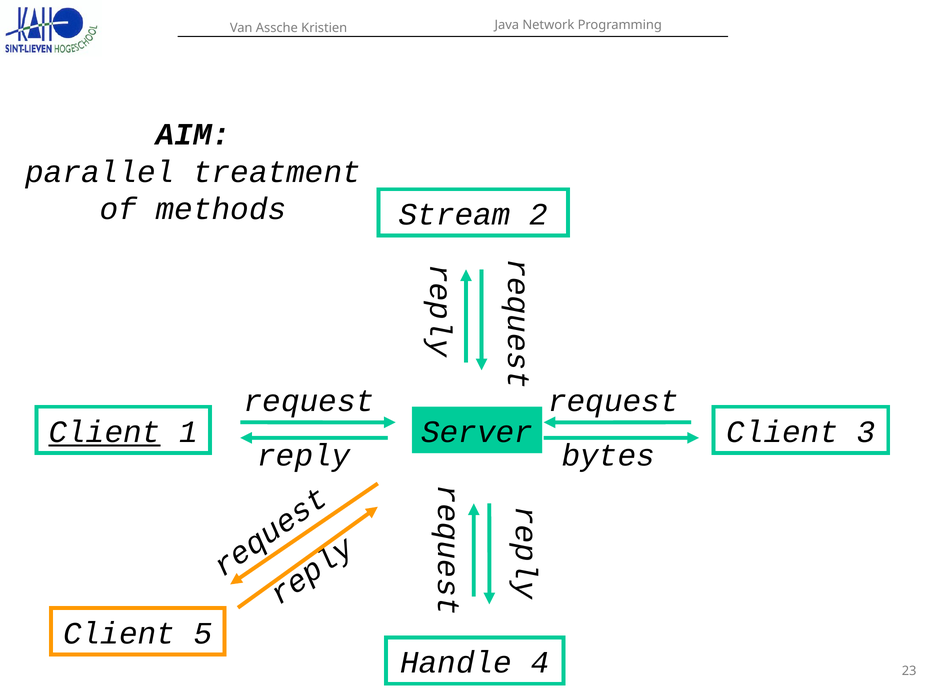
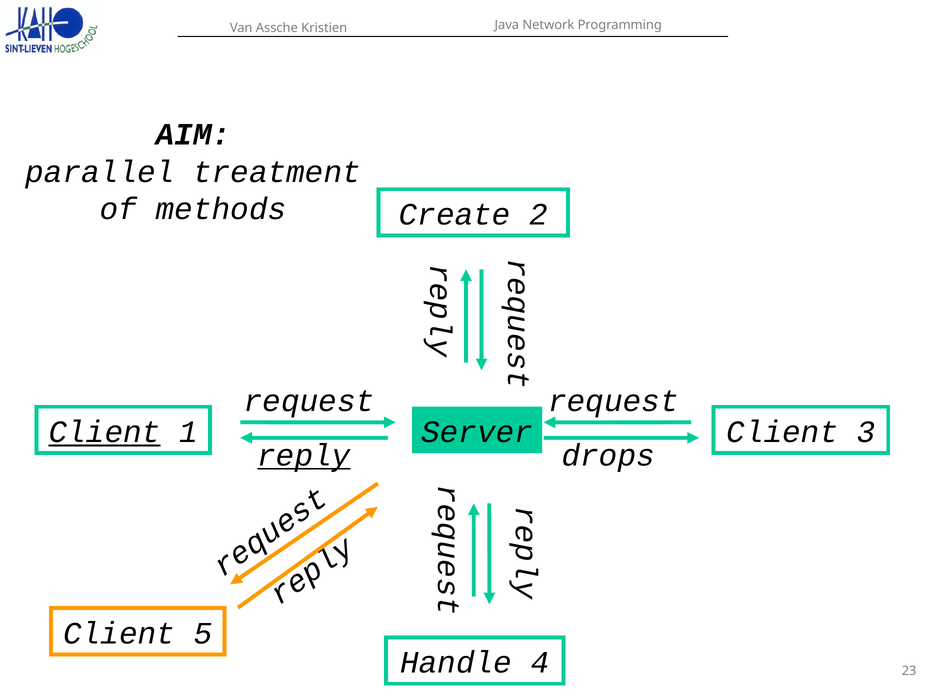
Stream: Stream -> Create (455, 215)
reply underline: none -> present (304, 455)
bytes: bytes -> drops (608, 455)
